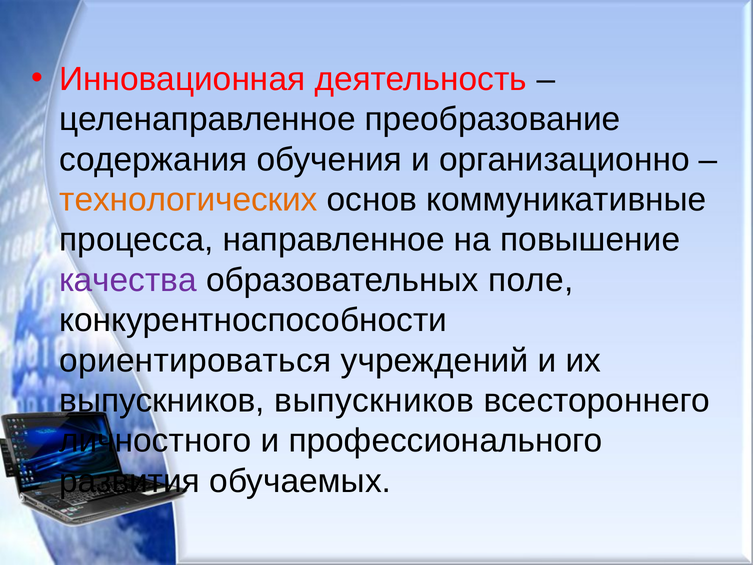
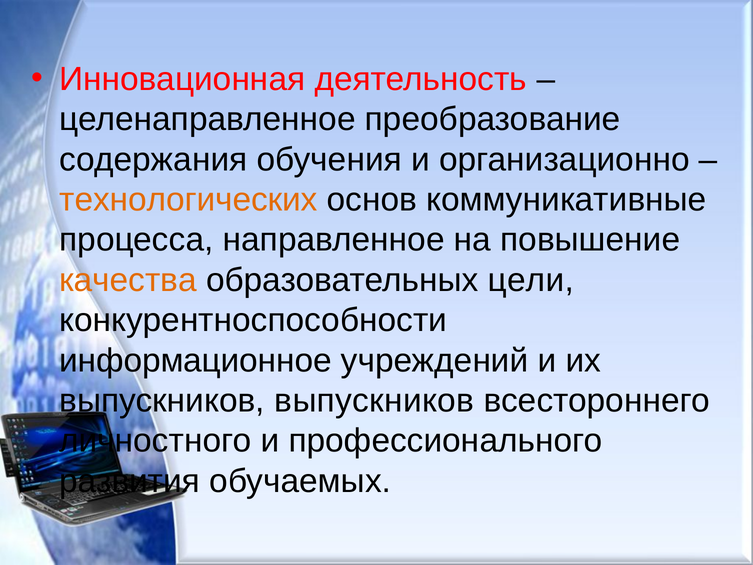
качества colour: purple -> orange (128, 280)
поле: поле -> цели (531, 280)
ориентироваться: ориентироваться -> информационное (195, 360)
